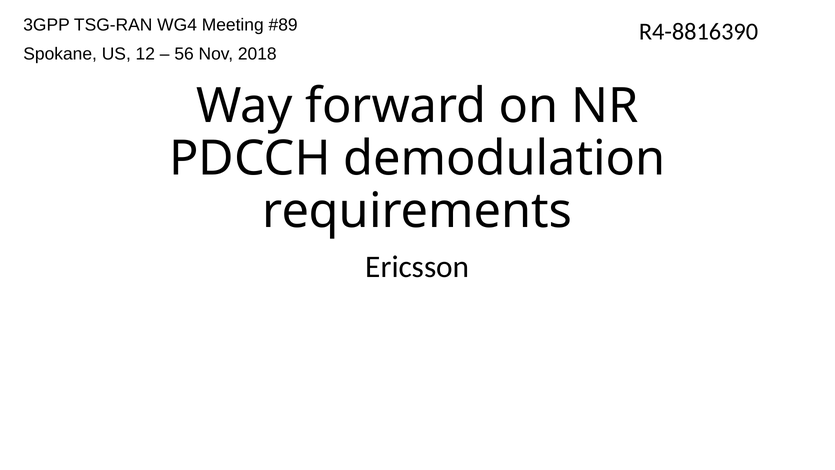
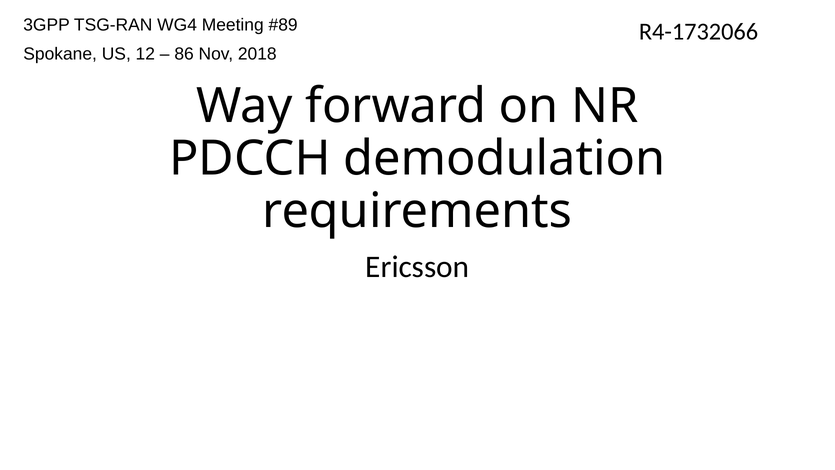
R4-8816390: R4-8816390 -> R4-1732066 (699, 32)
56: 56 -> 86 (184, 54)
